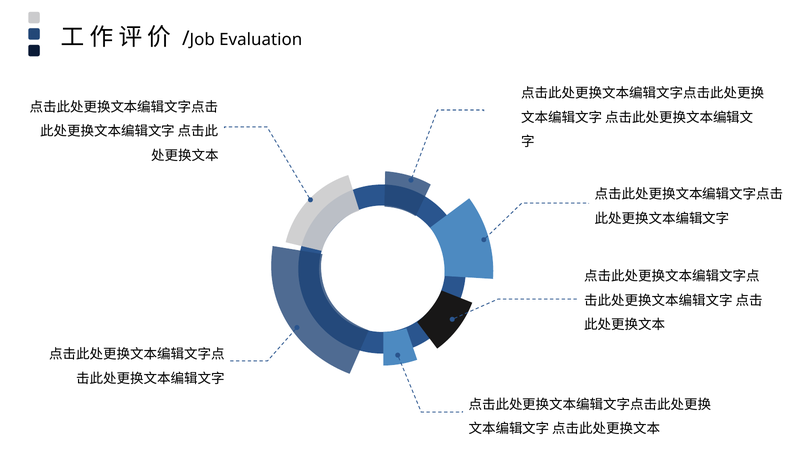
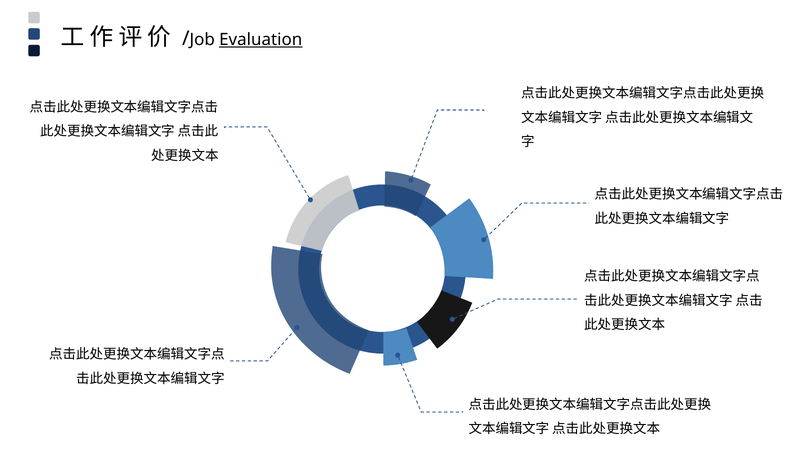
Evaluation underline: none -> present (261, 40)
